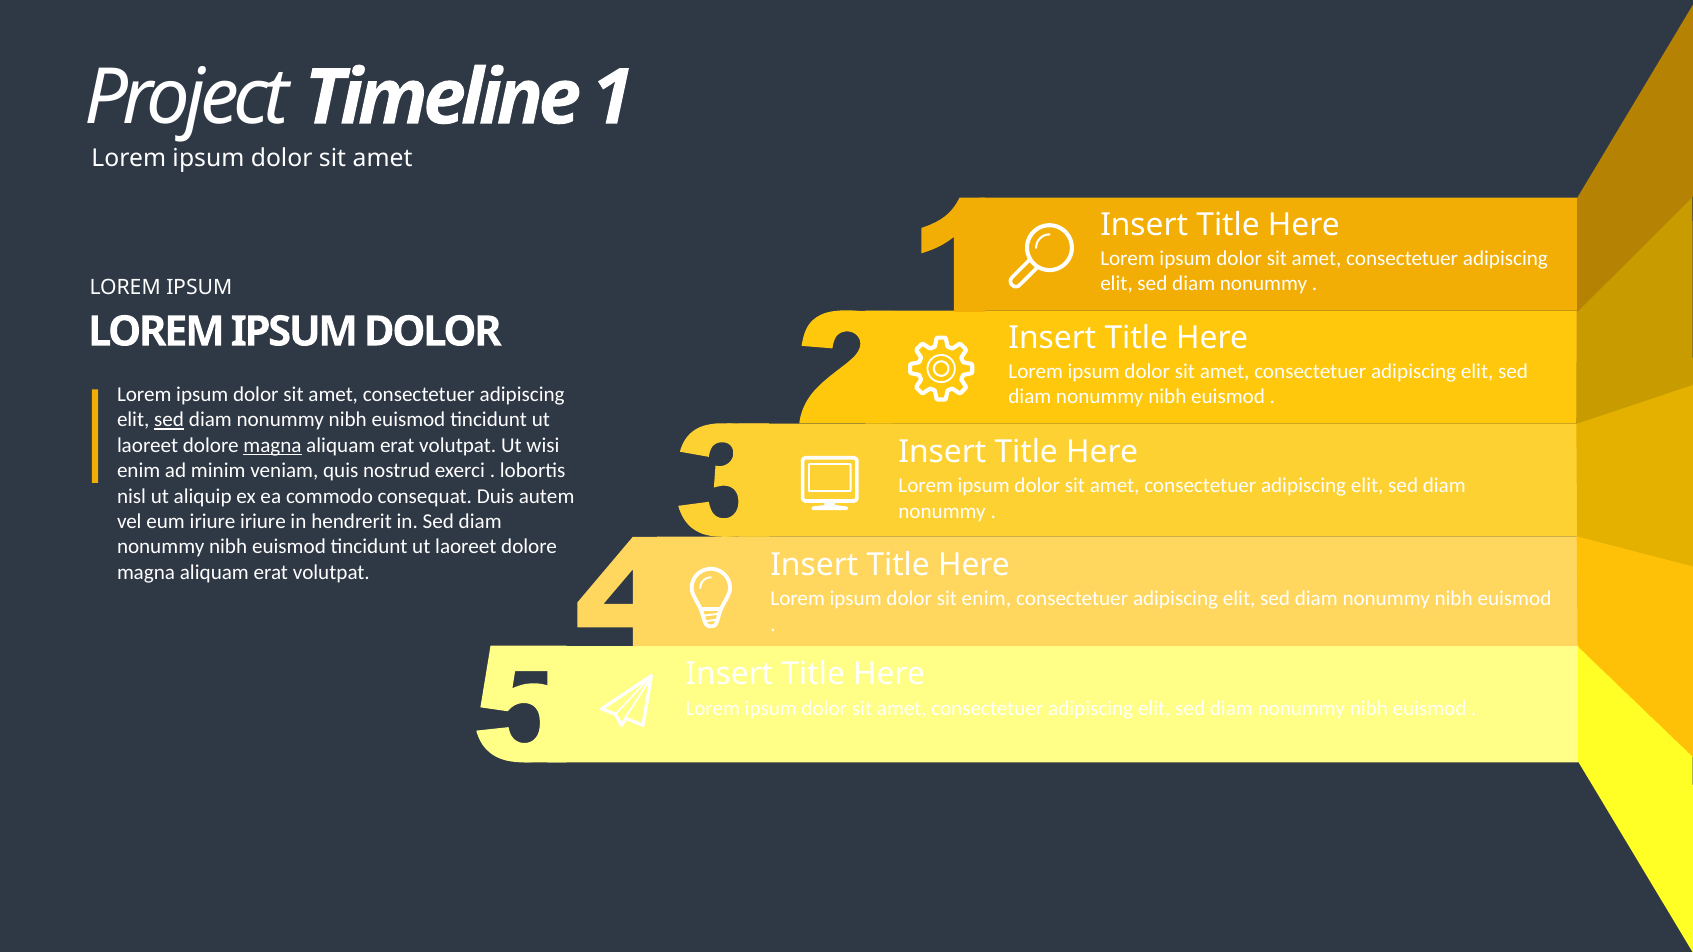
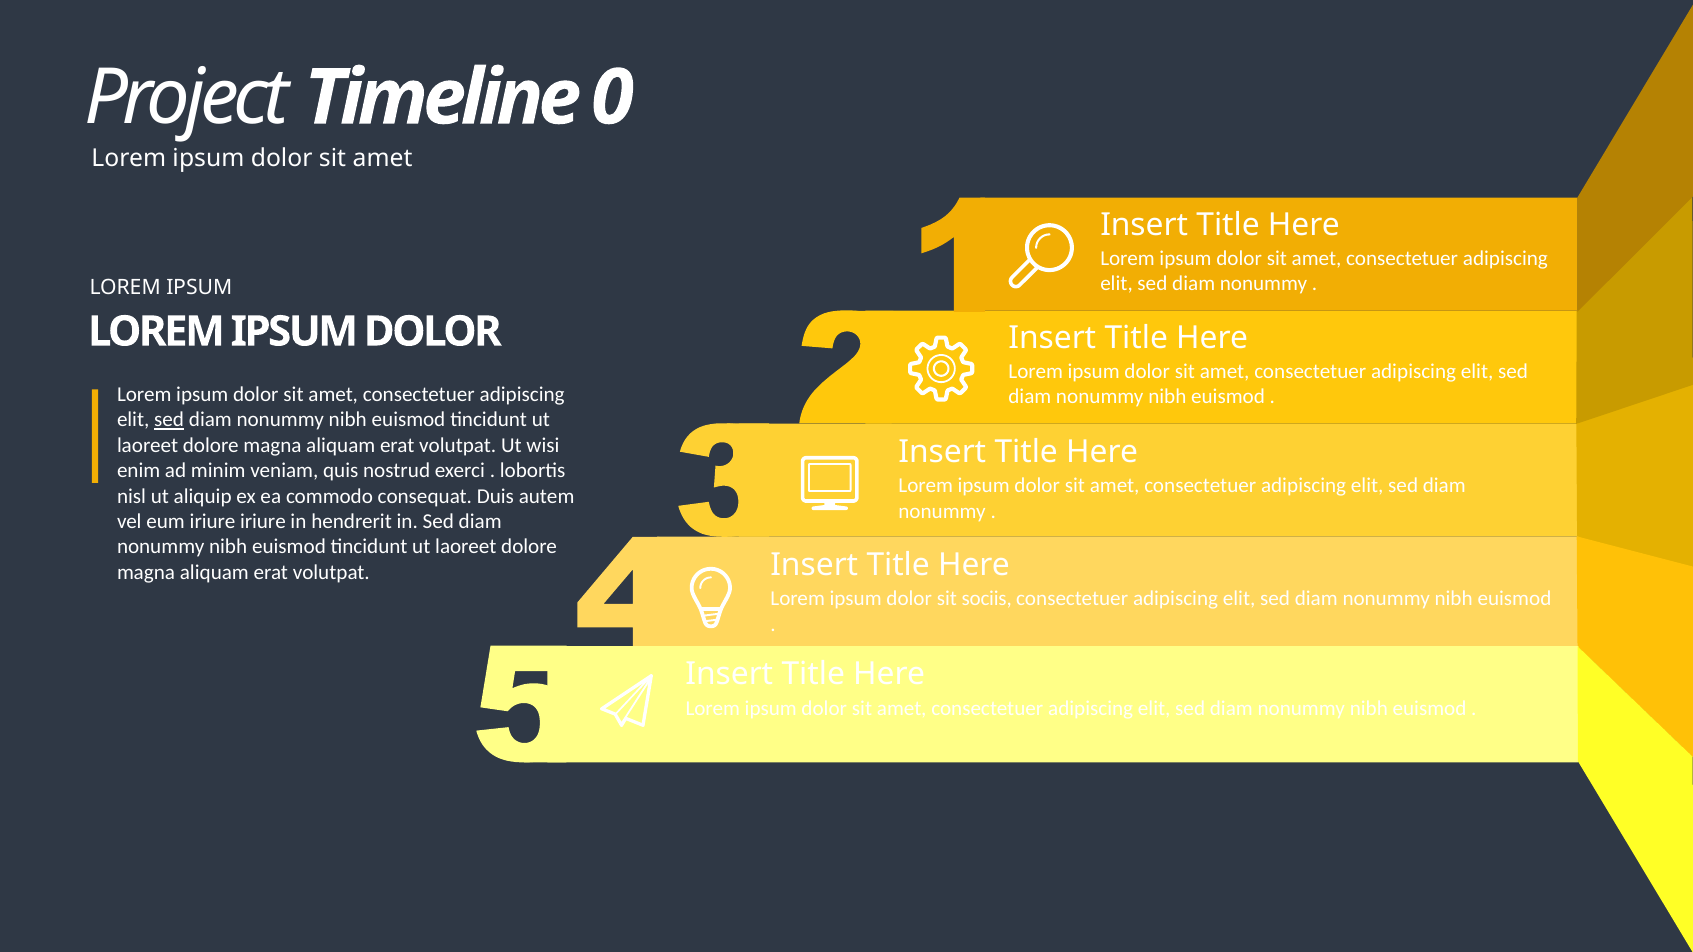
1: 1 -> 0 (613, 98)
magna underline: present -> none (273, 445)
sit enim: enim -> sociis (987, 599)
